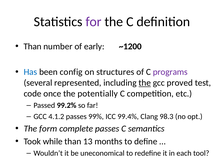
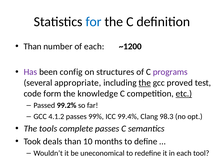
for colour: purple -> blue (94, 22)
of early: early -> each (94, 46)
Has colour: blue -> purple (30, 72)
represented: represented -> appropriate (78, 83)
once: once -> form (52, 94)
potentially: potentially -> knowledge (98, 94)
etc underline: none -> present (184, 94)
form: form -> tools (48, 129)
while: while -> deals (53, 141)
13: 13 -> 10 (88, 141)
